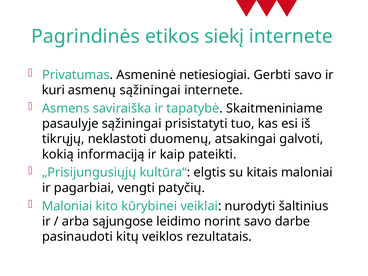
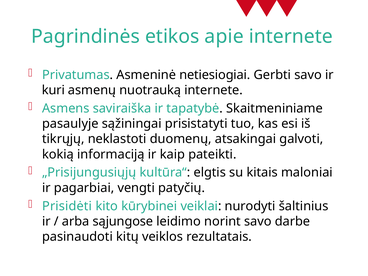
siekį: siekį -> apie (224, 36)
asmenų sąžiningai: sąžiningai -> nuotrauką (150, 90)
Maloniai: Maloniai -> Prisidėti (67, 206)
